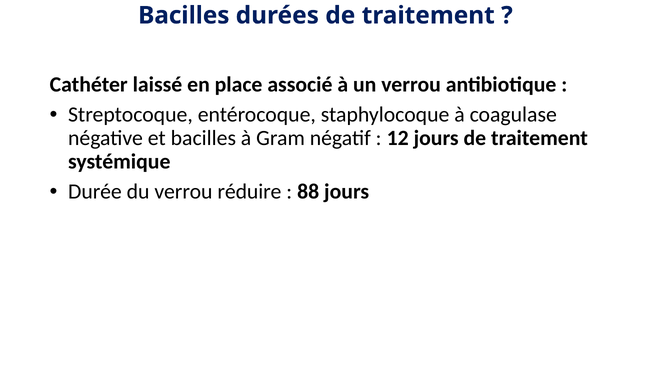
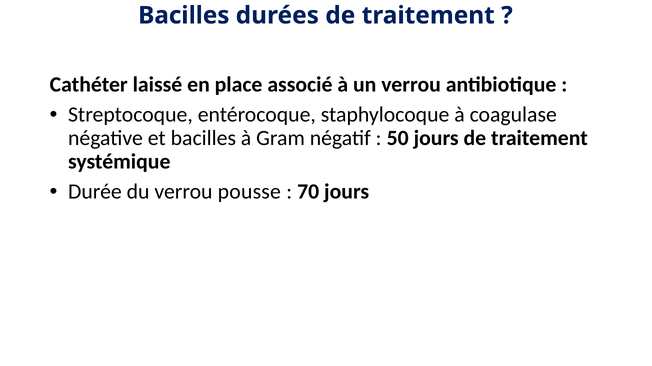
12: 12 -> 50 (398, 138)
réduire: réduire -> pousse (249, 192)
88: 88 -> 70 (308, 192)
